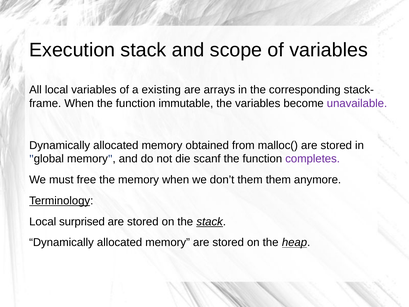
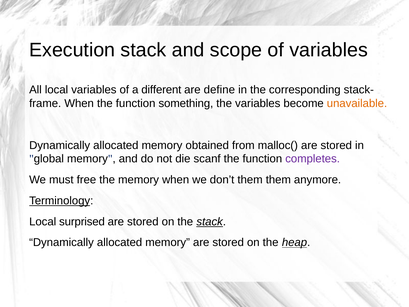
existing: existing -> different (161, 90)
arrays: arrays -> define (219, 90)
immutable: immutable -> something (186, 103)
unavailable colour: purple -> orange (357, 103)
